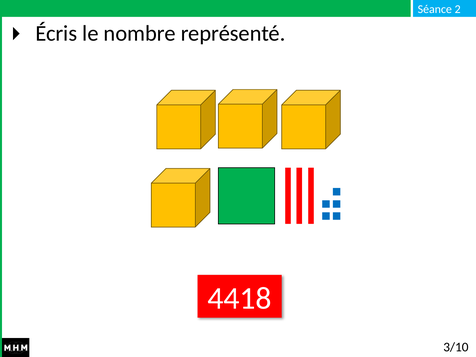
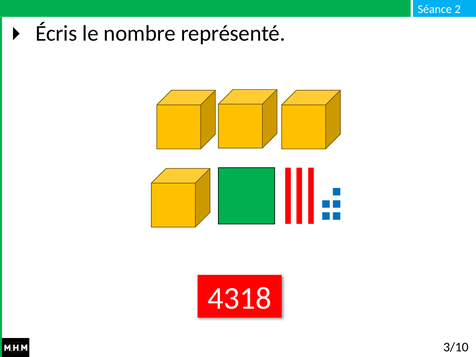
4418: 4418 -> 4318 (240, 298)
